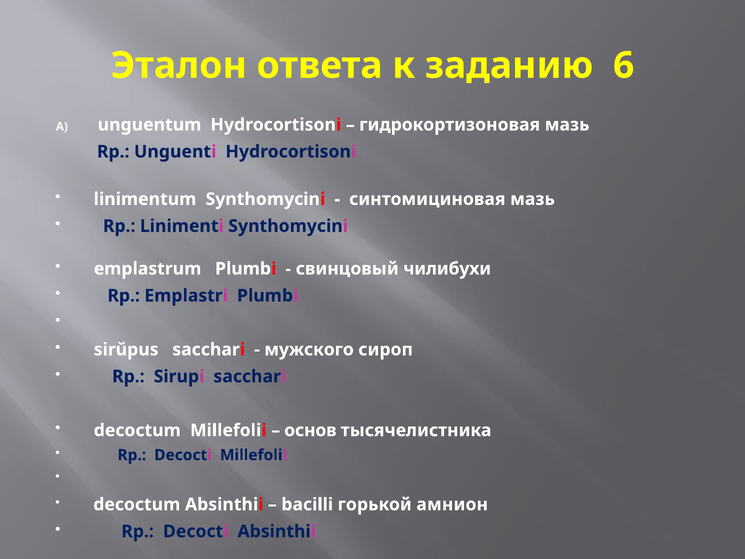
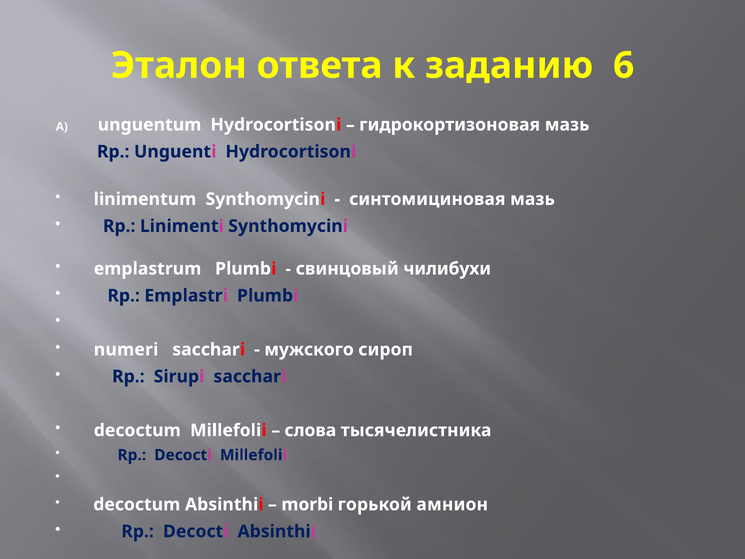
sirŭpus: sirŭpus -> numeri (126, 349)
основ: основ -> слова (310, 430)
bacilli: bacilli -> morbi (307, 504)
